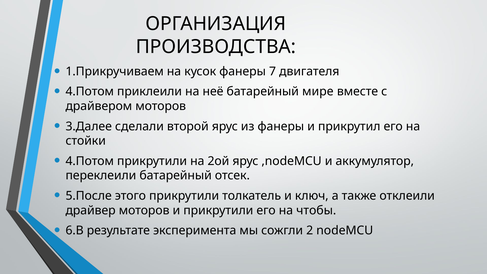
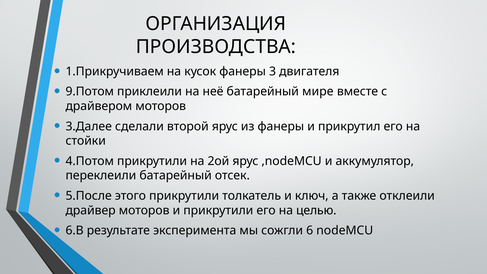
7: 7 -> 3 (273, 72)
4.Потом: 4.Потом -> 9.Потом (90, 92)
чтобы: чтобы -> целью (316, 210)
2: 2 -> 6 (310, 230)
